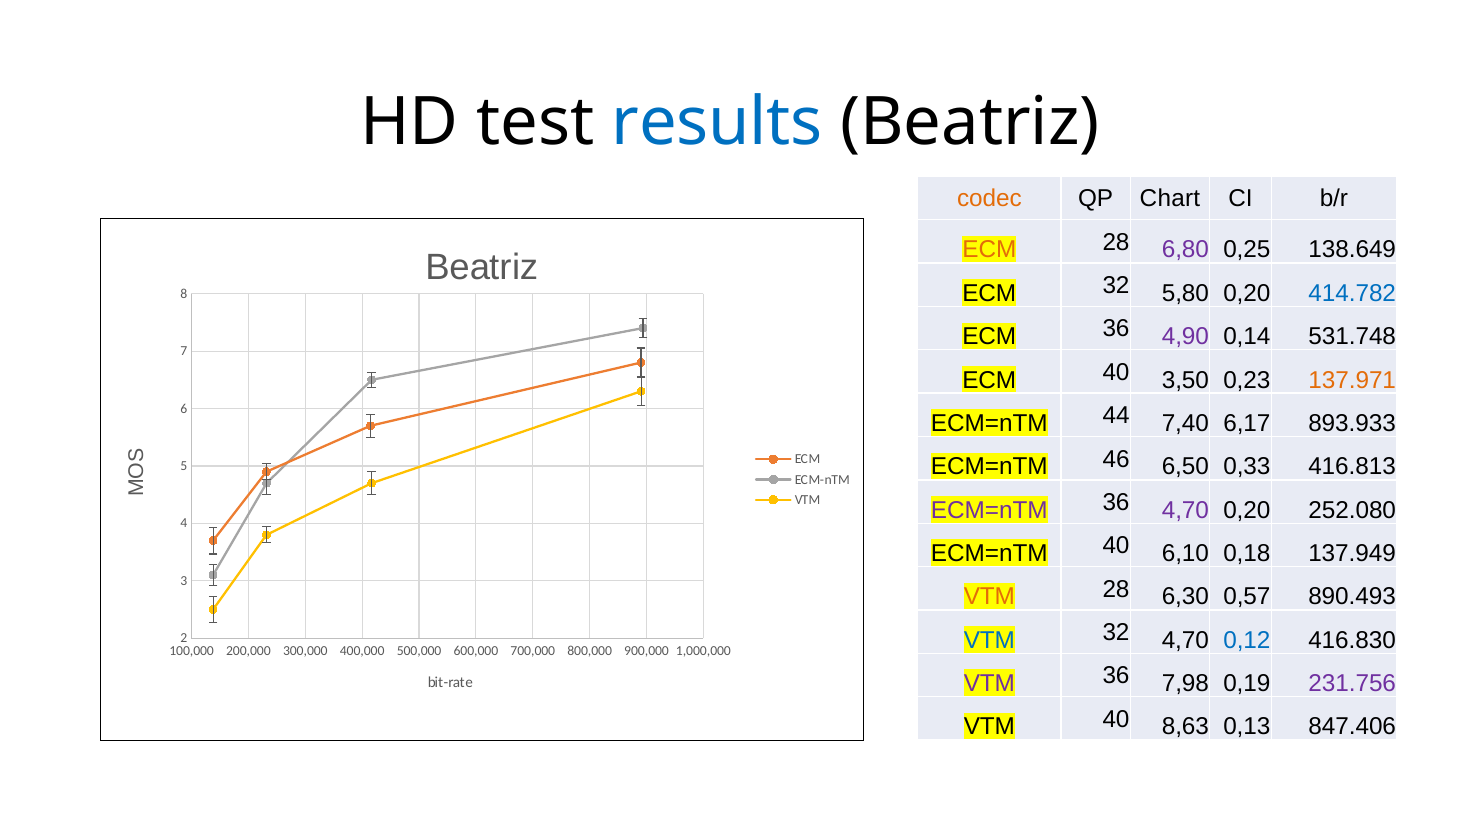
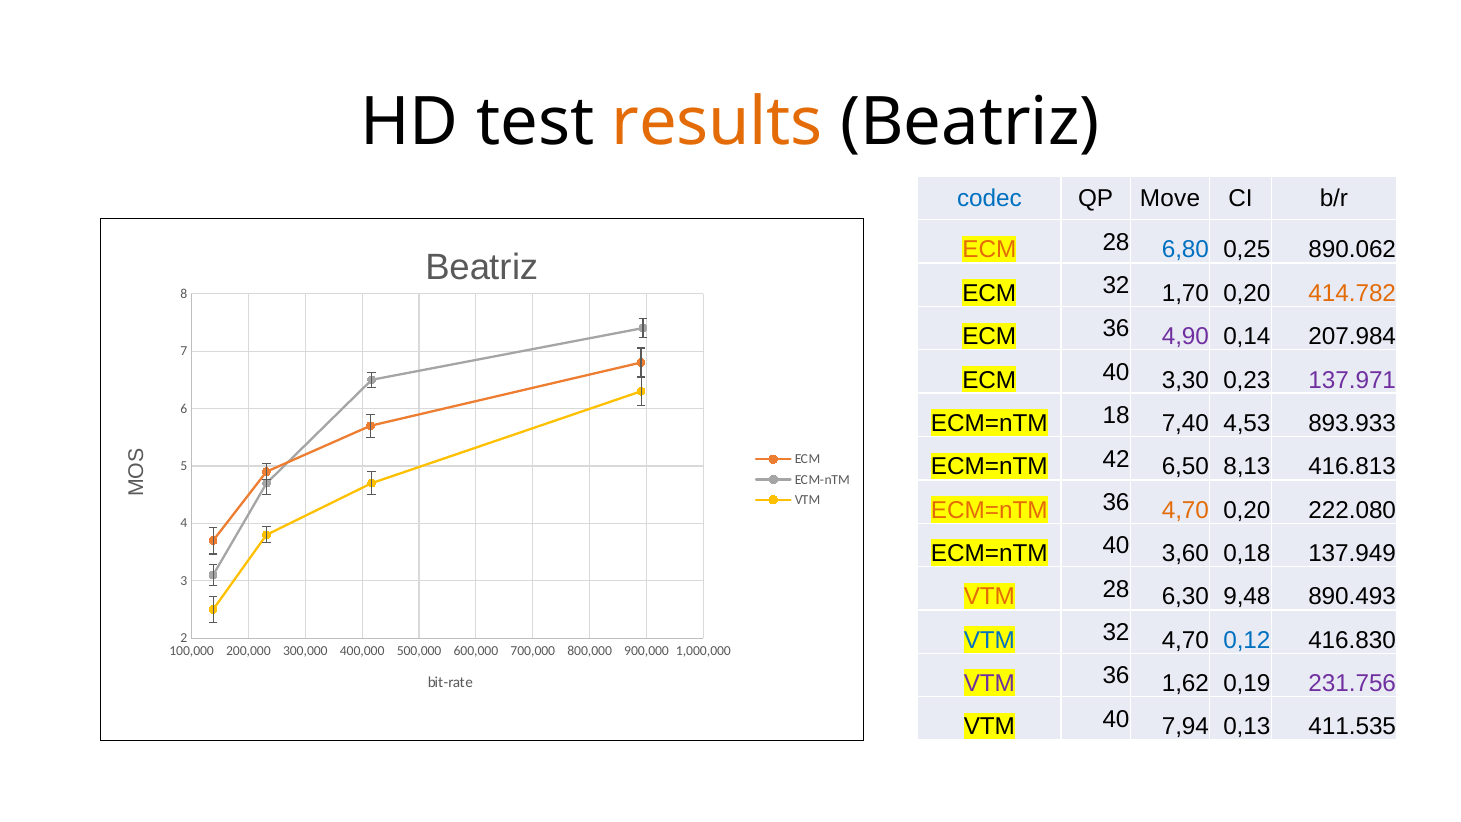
results colour: blue -> orange (717, 123)
codec colour: orange -> blue (989, 199)
Chart: Chart -> Move (1170, 199)
6,80 colour: purple -> blue (1185, 250)
138.649: 138.649 -> 890.062 (1352, 250)
5,80: 5,80 -> 1,70 (1185, 293)
414.782 colour: blue -> orange (1352, 293)
531.748: 531.748 -> 207.984 (1352, 337)
3,50: 3,50 -> 3,30 (1185, 380)
137.971 colour: orange -> purple (1352, 380)
44: 44 -> 18 (1116, 416)
6,17: 6,17 -> 4,53 (1247, 423)
46: 46 -> 42 (1116, 459)
0,33: 0,33 -> 8,13 (1247, 467)
ECM=nTM colour: purple -> orange (989, 510)
4,70 colour: purple -> orange (1185, 510)
252.080: 252.080 -> 222.080 (1352, 510)
6,10: 6,10 -> 3,60 (1185, 553)
0,57: 0,57 -> 9,48 (1247, 597)
7,98: 7,98 -> 1,62 (1185, 683)
8,63: 8,63 -> 7,94 (1185, 727)
847.406: 847.406 -> 411.535 (1352, 727)
